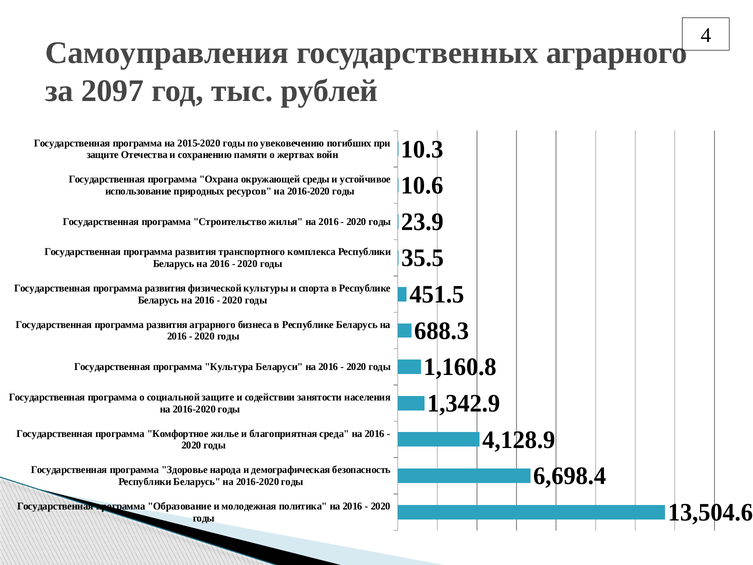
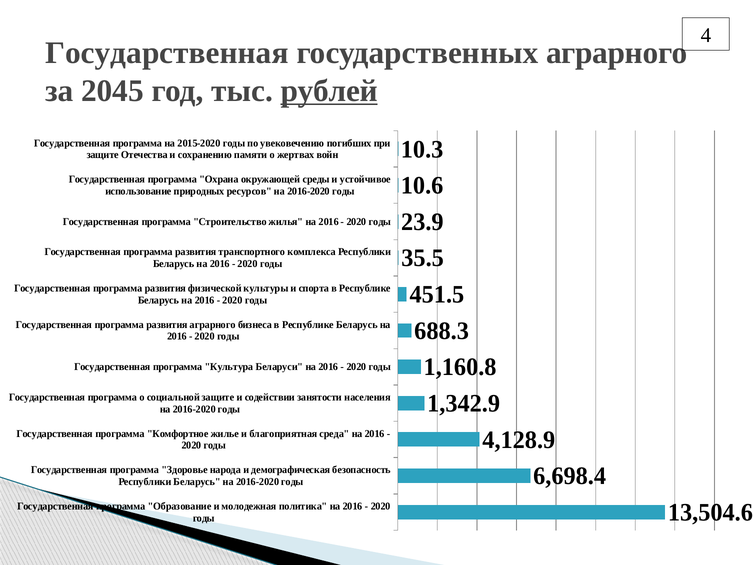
Самоуправления: Самоуправления -> Государственная (167, 53)
2097: 2097 -> 2045 (112, 91)
рублей underline: none -> present (329, 91)
